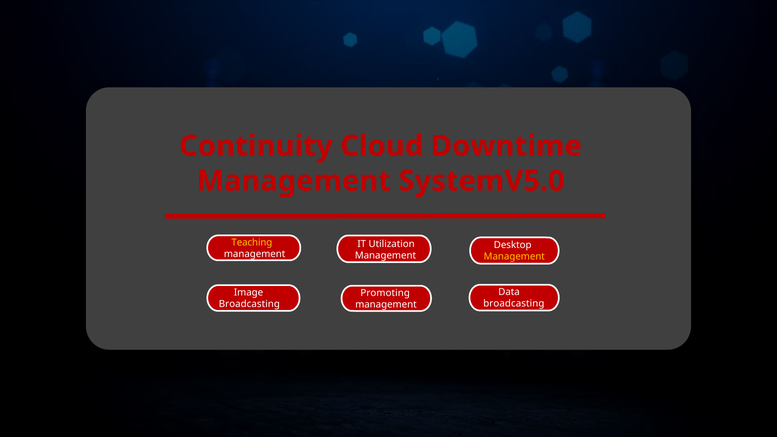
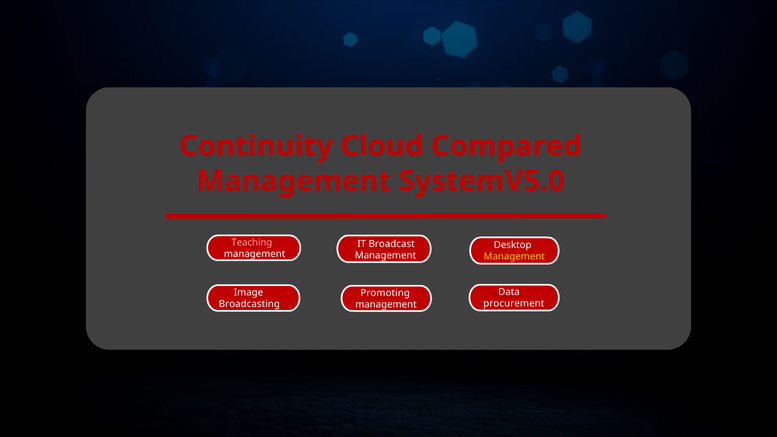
Downtime: Downtime -> Compared (506, 146)
Teaching colour: yellow -> pink (252, 242)
Utilization: Utilization -> Broadcast (392, 244)
broadcasting: broadcasting -> procurement (514, 304)
